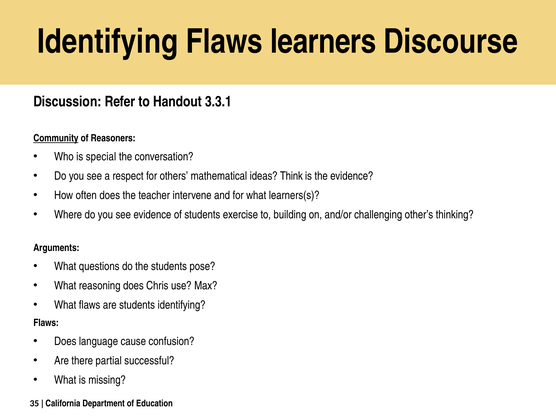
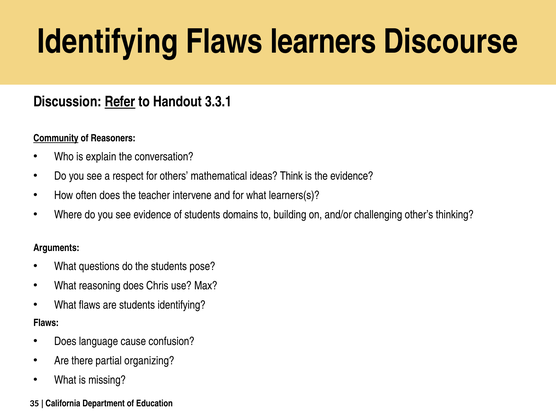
Refer underline: none -> present (120, 102)
special: special -> explain (101, 157)
exercise: exercise -> domains (240, 215)
successful: successful -> organizing (149, 361)
